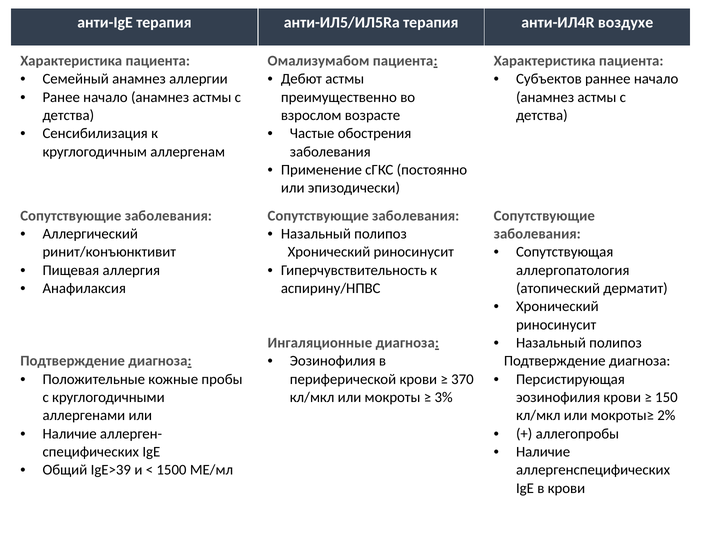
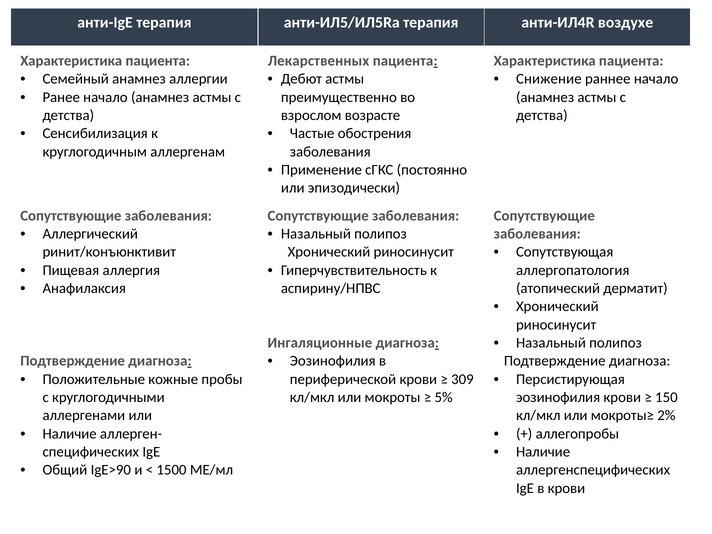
Омализумабом: Омализумабом -> Лекарственных (318, 61)
Субъектов: Субъектов -> Снижение (549, 79)
370: 370 -> 309 (462, 379)
3%: 3% -> 5% (444, 397)
IgE>39: IgE>39 -> IgE>90 (111, 470)
